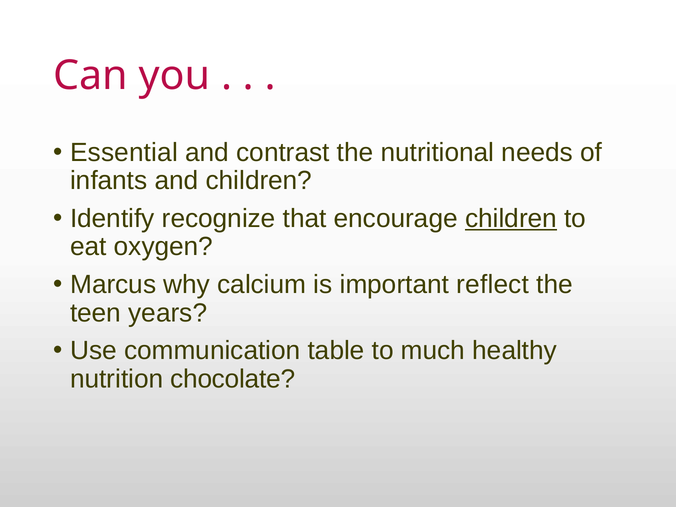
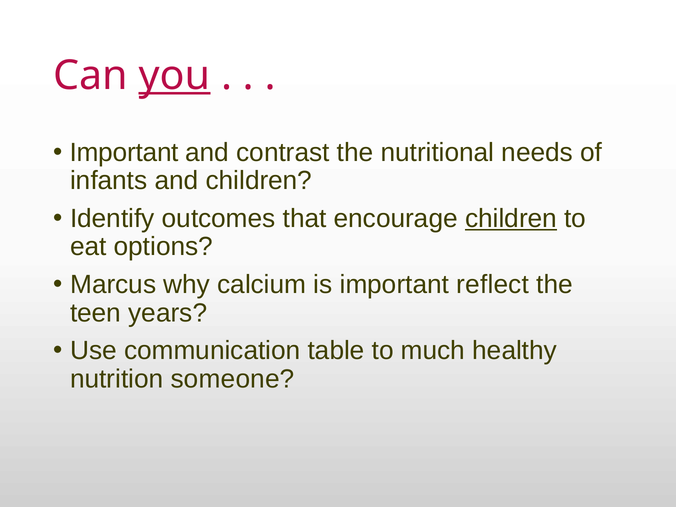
you underline: none -> present (175, 76)
Essential: Essential -> Important (124, 152)
recognize: recognize -> outcomes (219, 218)
oxygen: oxygen -> options (163, 247)
chocolate: chocolate -> someone (233, 379)
